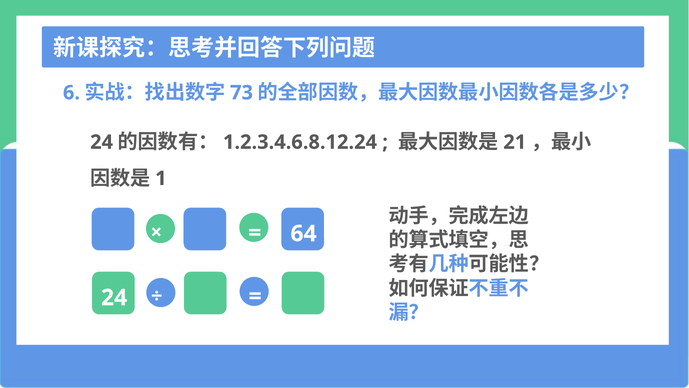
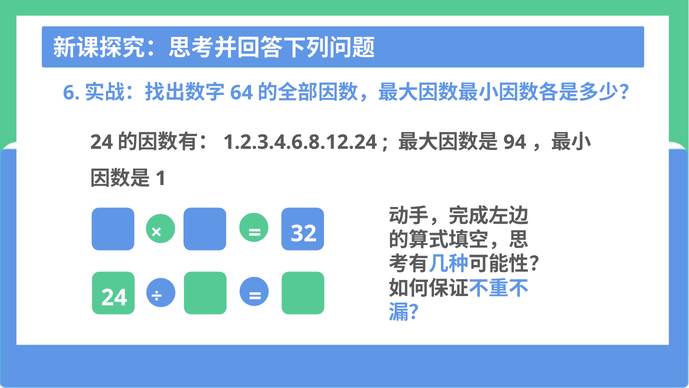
73: 73 -> 64 (242, 93)
21: 21 -> 94 (515, 142)
64: 64 -> 32 (304, 233)
